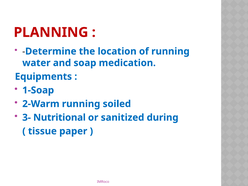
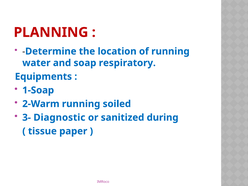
medication: medication -> respiratory (127, 63)
Nutritional: Nutritional -> Diagnostic (59, 118)
